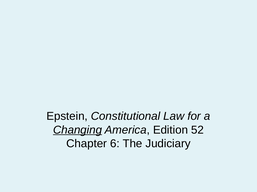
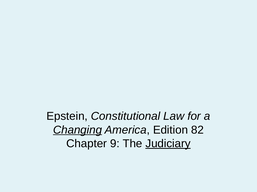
52: 52 -> 82 (197, 130)
6: 6 -> 9 (115, 144)
Judiciary underline: none -> present (168, 144)
